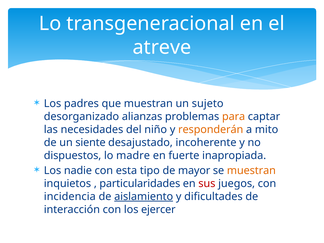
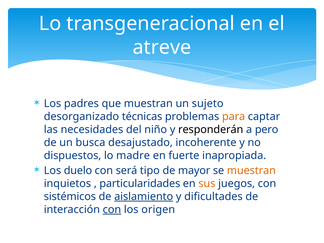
alianzas: alianzas -> técnicas (142, 117)
responderán colour: orange -> black (211, 130)
mito: mito -> pero (267, 130)
siente: siente -> busca (90, 143)
nadie: nadie -> duelo (78, 171)
esta: esta -> será (127, 171)
sus colour: red -> orange (207, 184)
incidencia: incidencia -> sistémicos (70, 197)
con underline: none -> present (112, 209)
ejercer: ejercer -> origen (158, 209)
